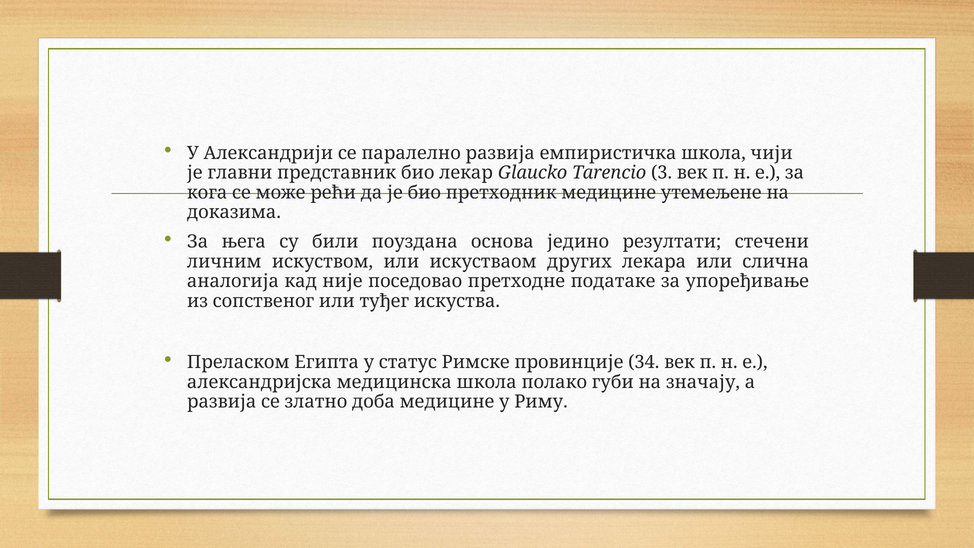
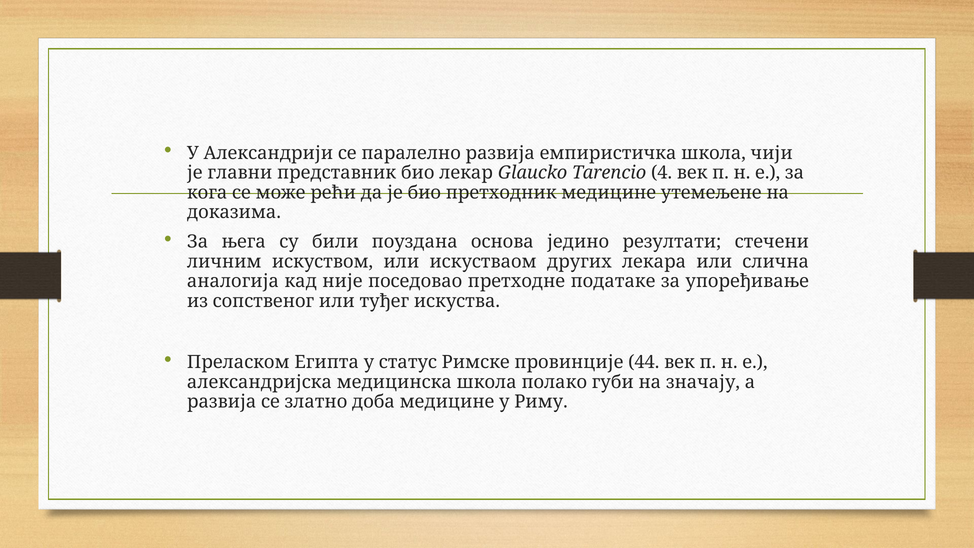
3: 3 -> 4 (662, 173)
34: 34 -> 44 (644, 362)
